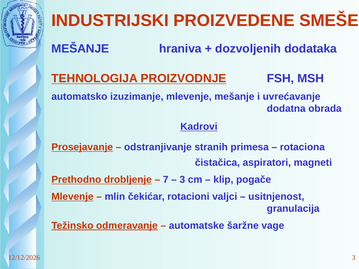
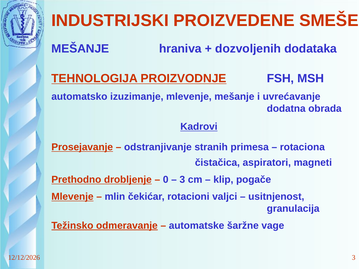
7: 7 -> 0 (166, 180)
